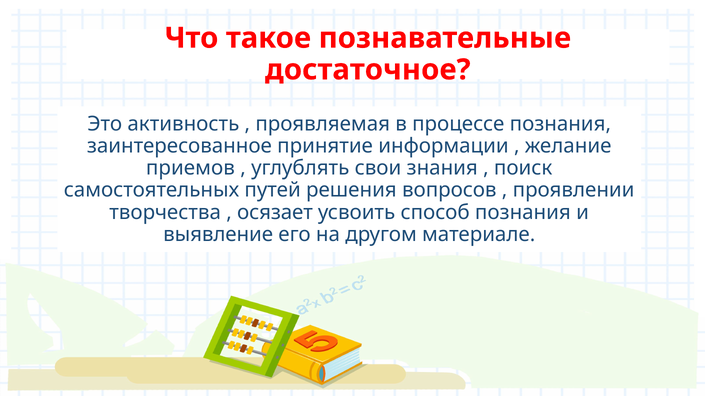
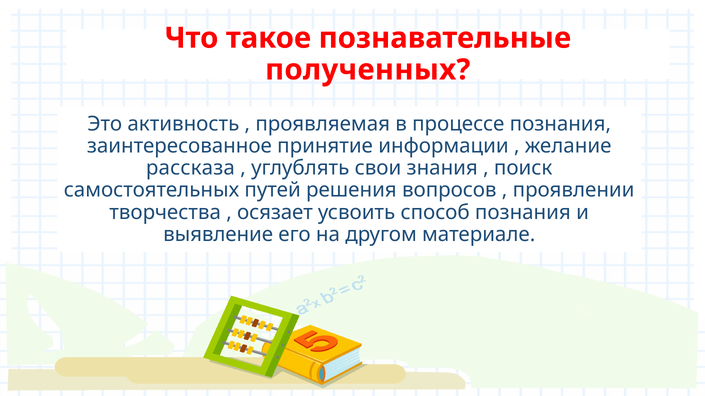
достаточное: достаточное -> полученных (368, 70)
приемов: приемов -> рассказа (190, 168)
